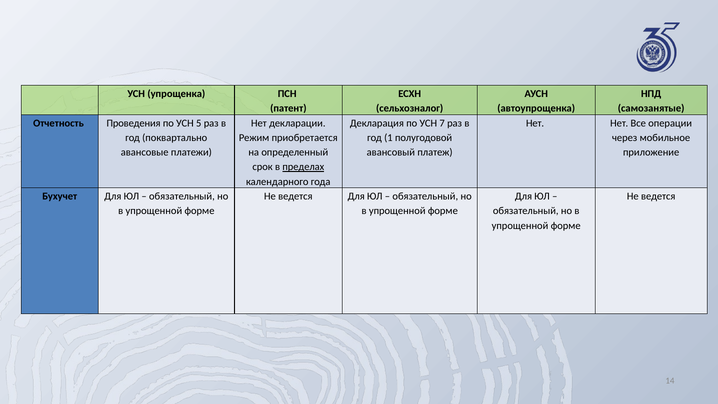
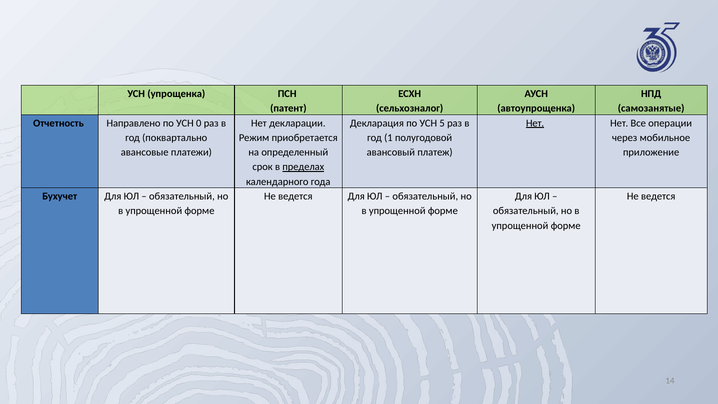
Проведения: Проведения -> Направлено (134, 123)
5: 5 -> 0 (199, 123)
7: 7 -> 5 (442, 123)
Нет underline: none -> present (535, 123)
